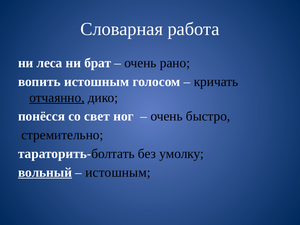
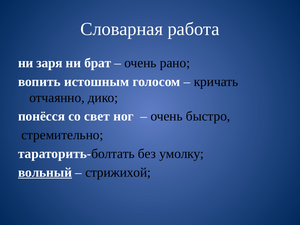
леса: леса -> заря (50, 63)
отчаянно underline: present -> none (57, 98)
истошным: истошным -> стрижихой (118, 172)
